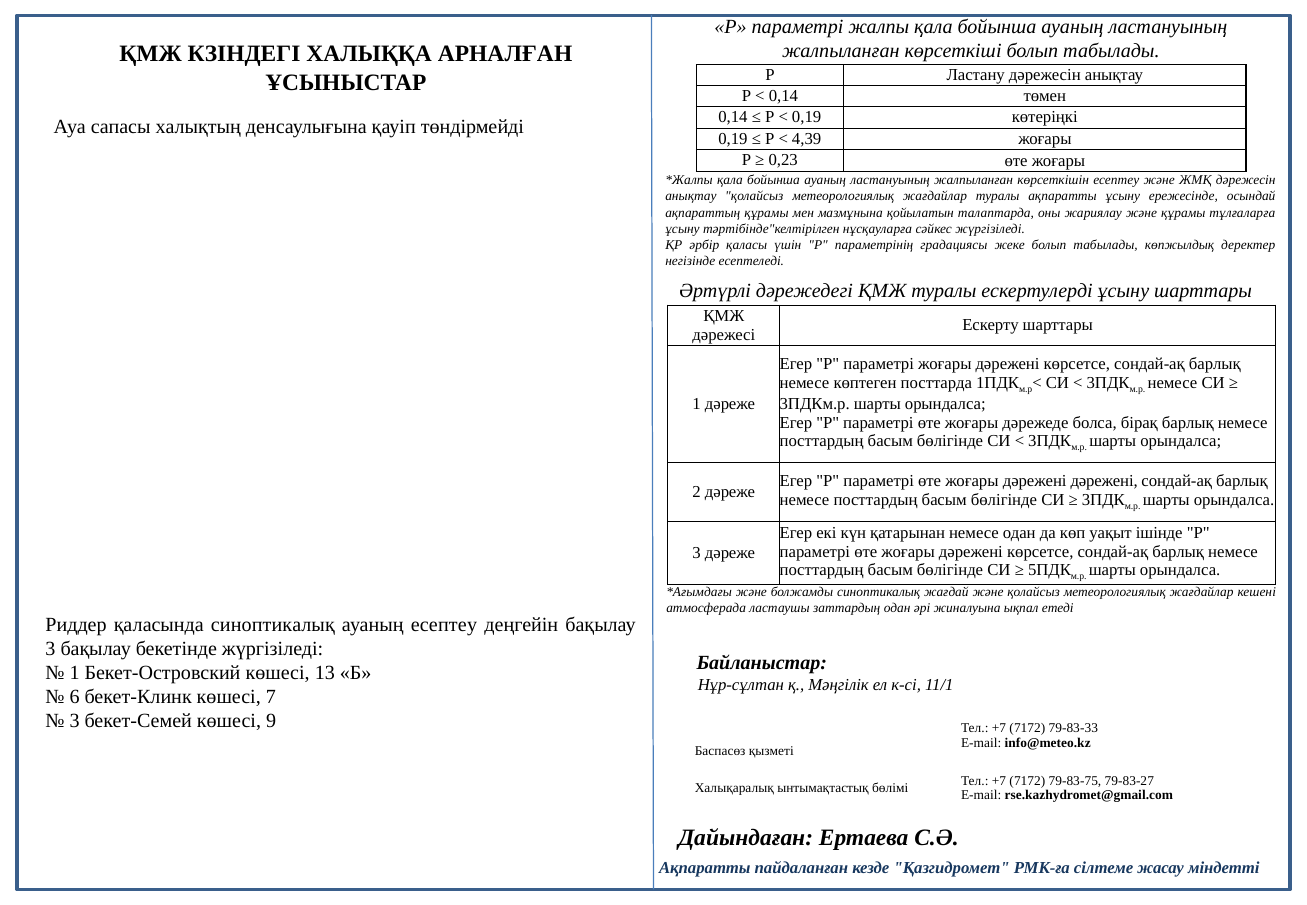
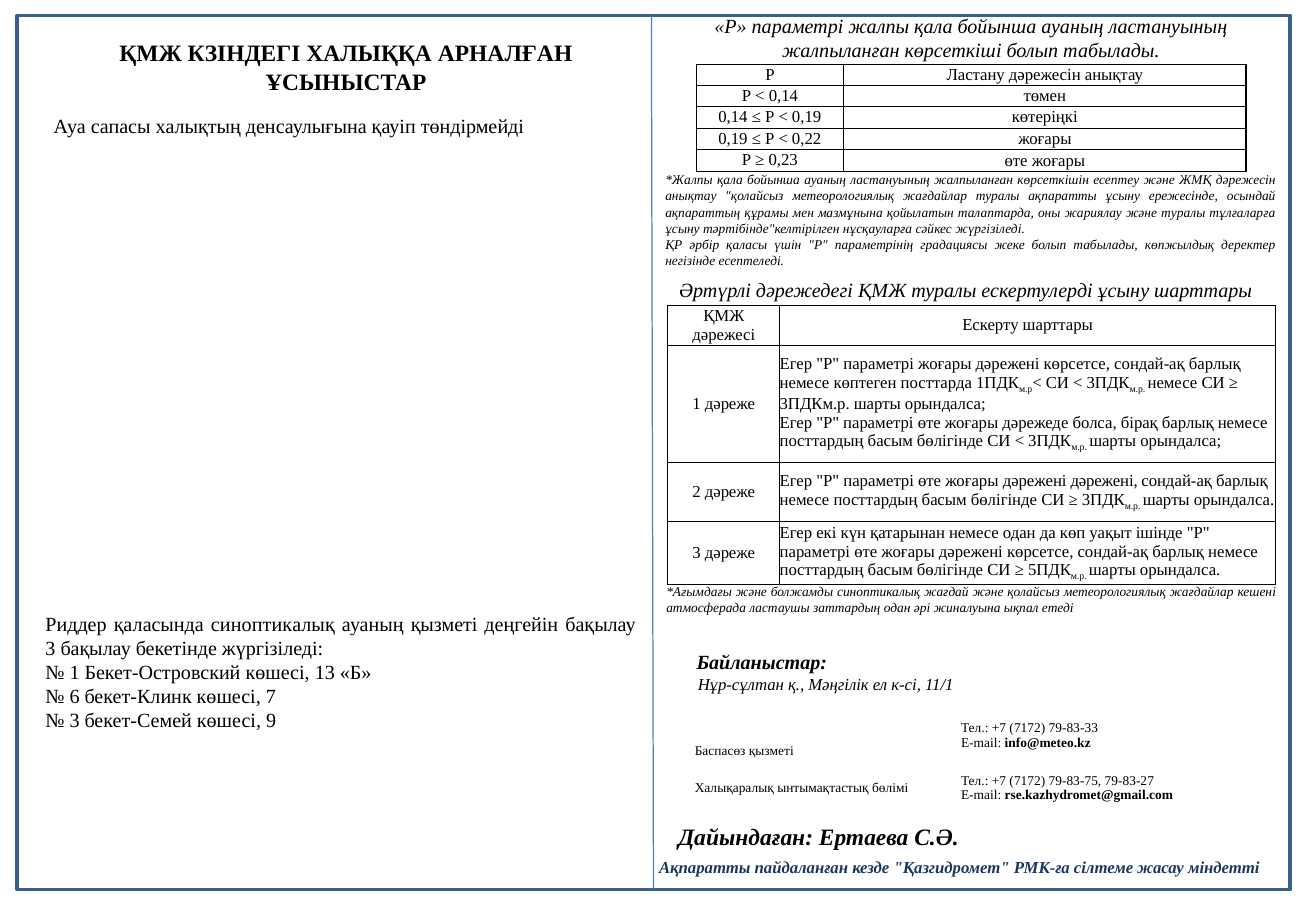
4,39: 4,39 -> 0,22 (807, 139)
және құрамы: құрамы -> туралы (1183, 213)
ауаның есептеу: есептеу -> қызметі (444, 625)
